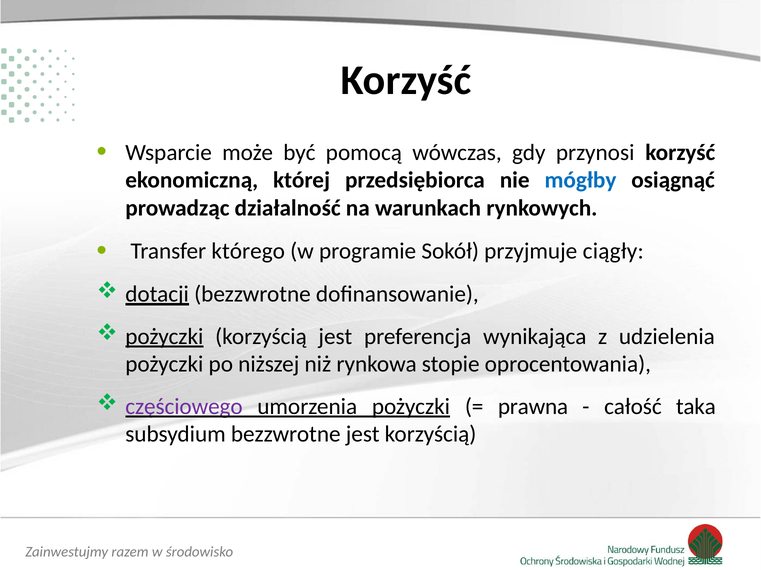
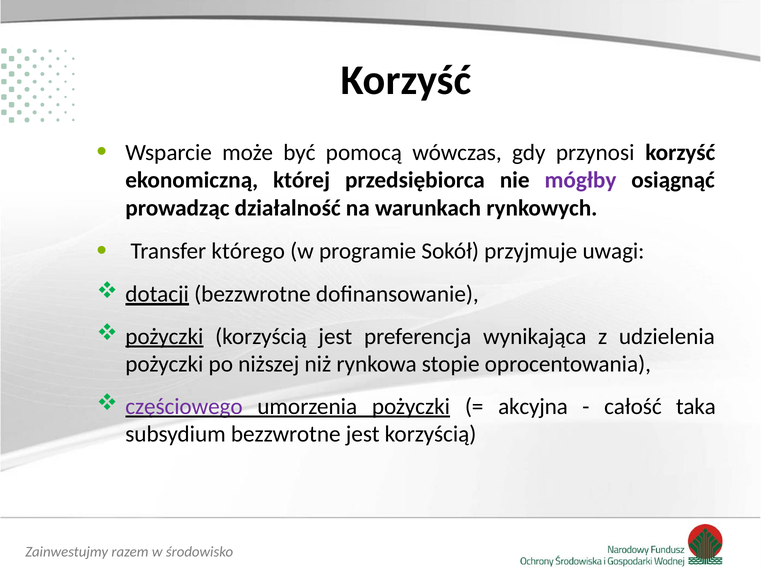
mógłby colour: blue -> purple (581, 180)
ciągły: ciągły -> uwagi (613, 251)
prawna: prawna -> akcyjna (533, 407)
